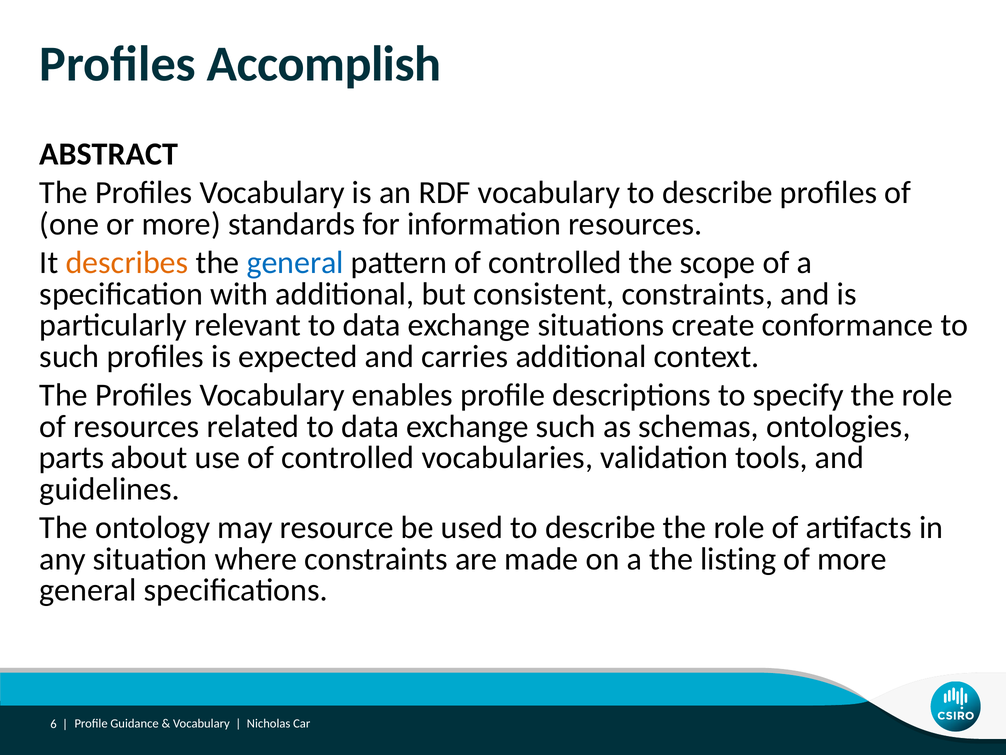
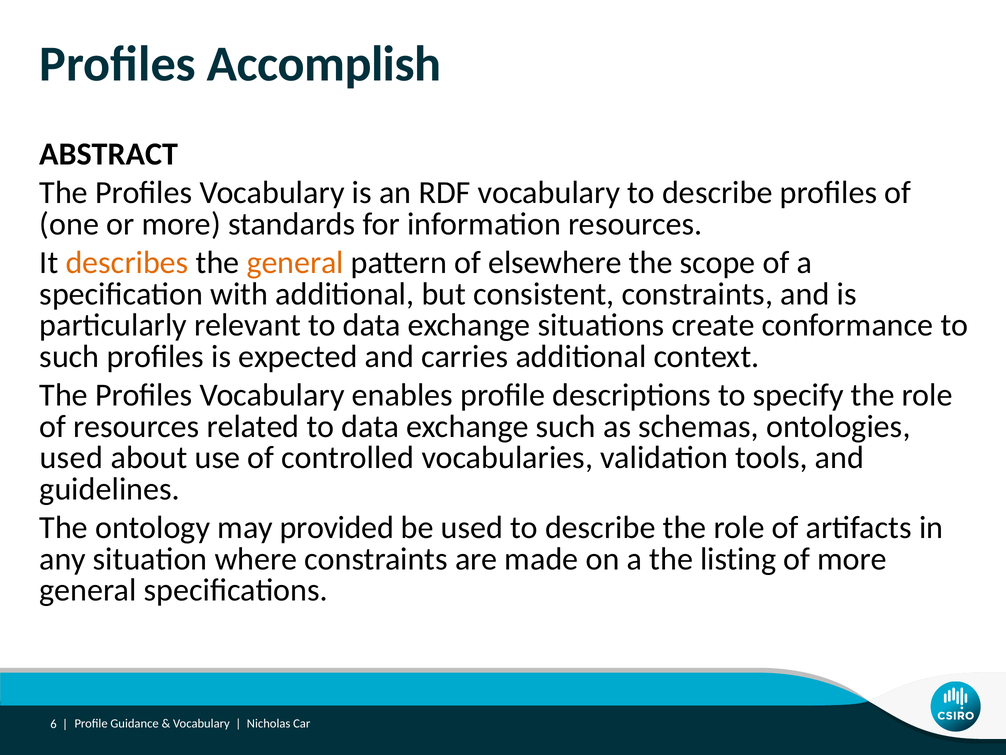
general colour: blue -> orange (295, 263)
pattern of controlled: controlled -> elsewhere (555, 263)
parts: parts -> used (71, 457)
resource: resource -> provided (337, 527)
